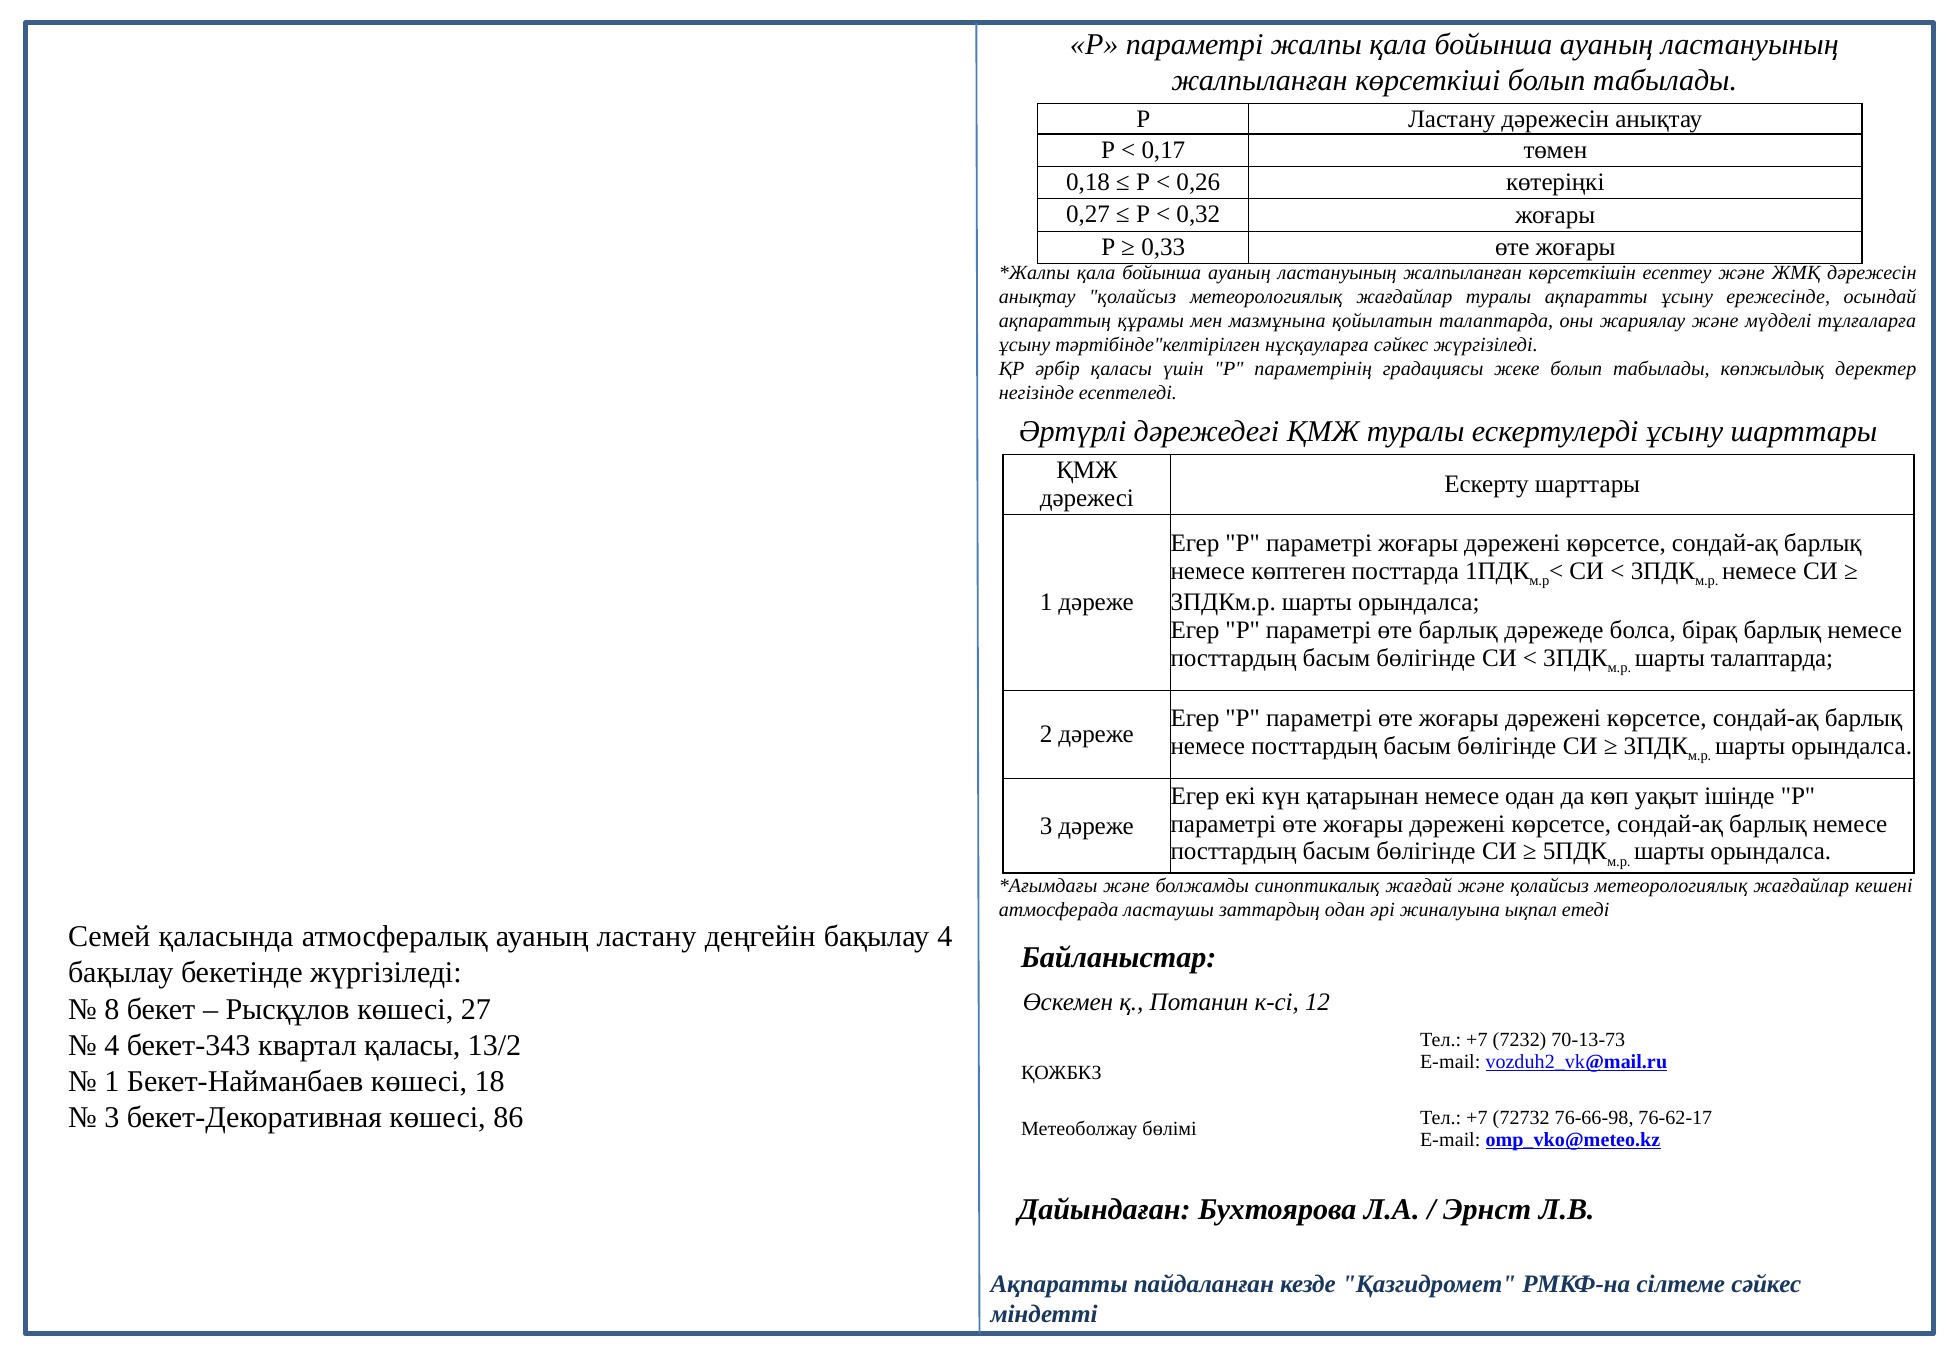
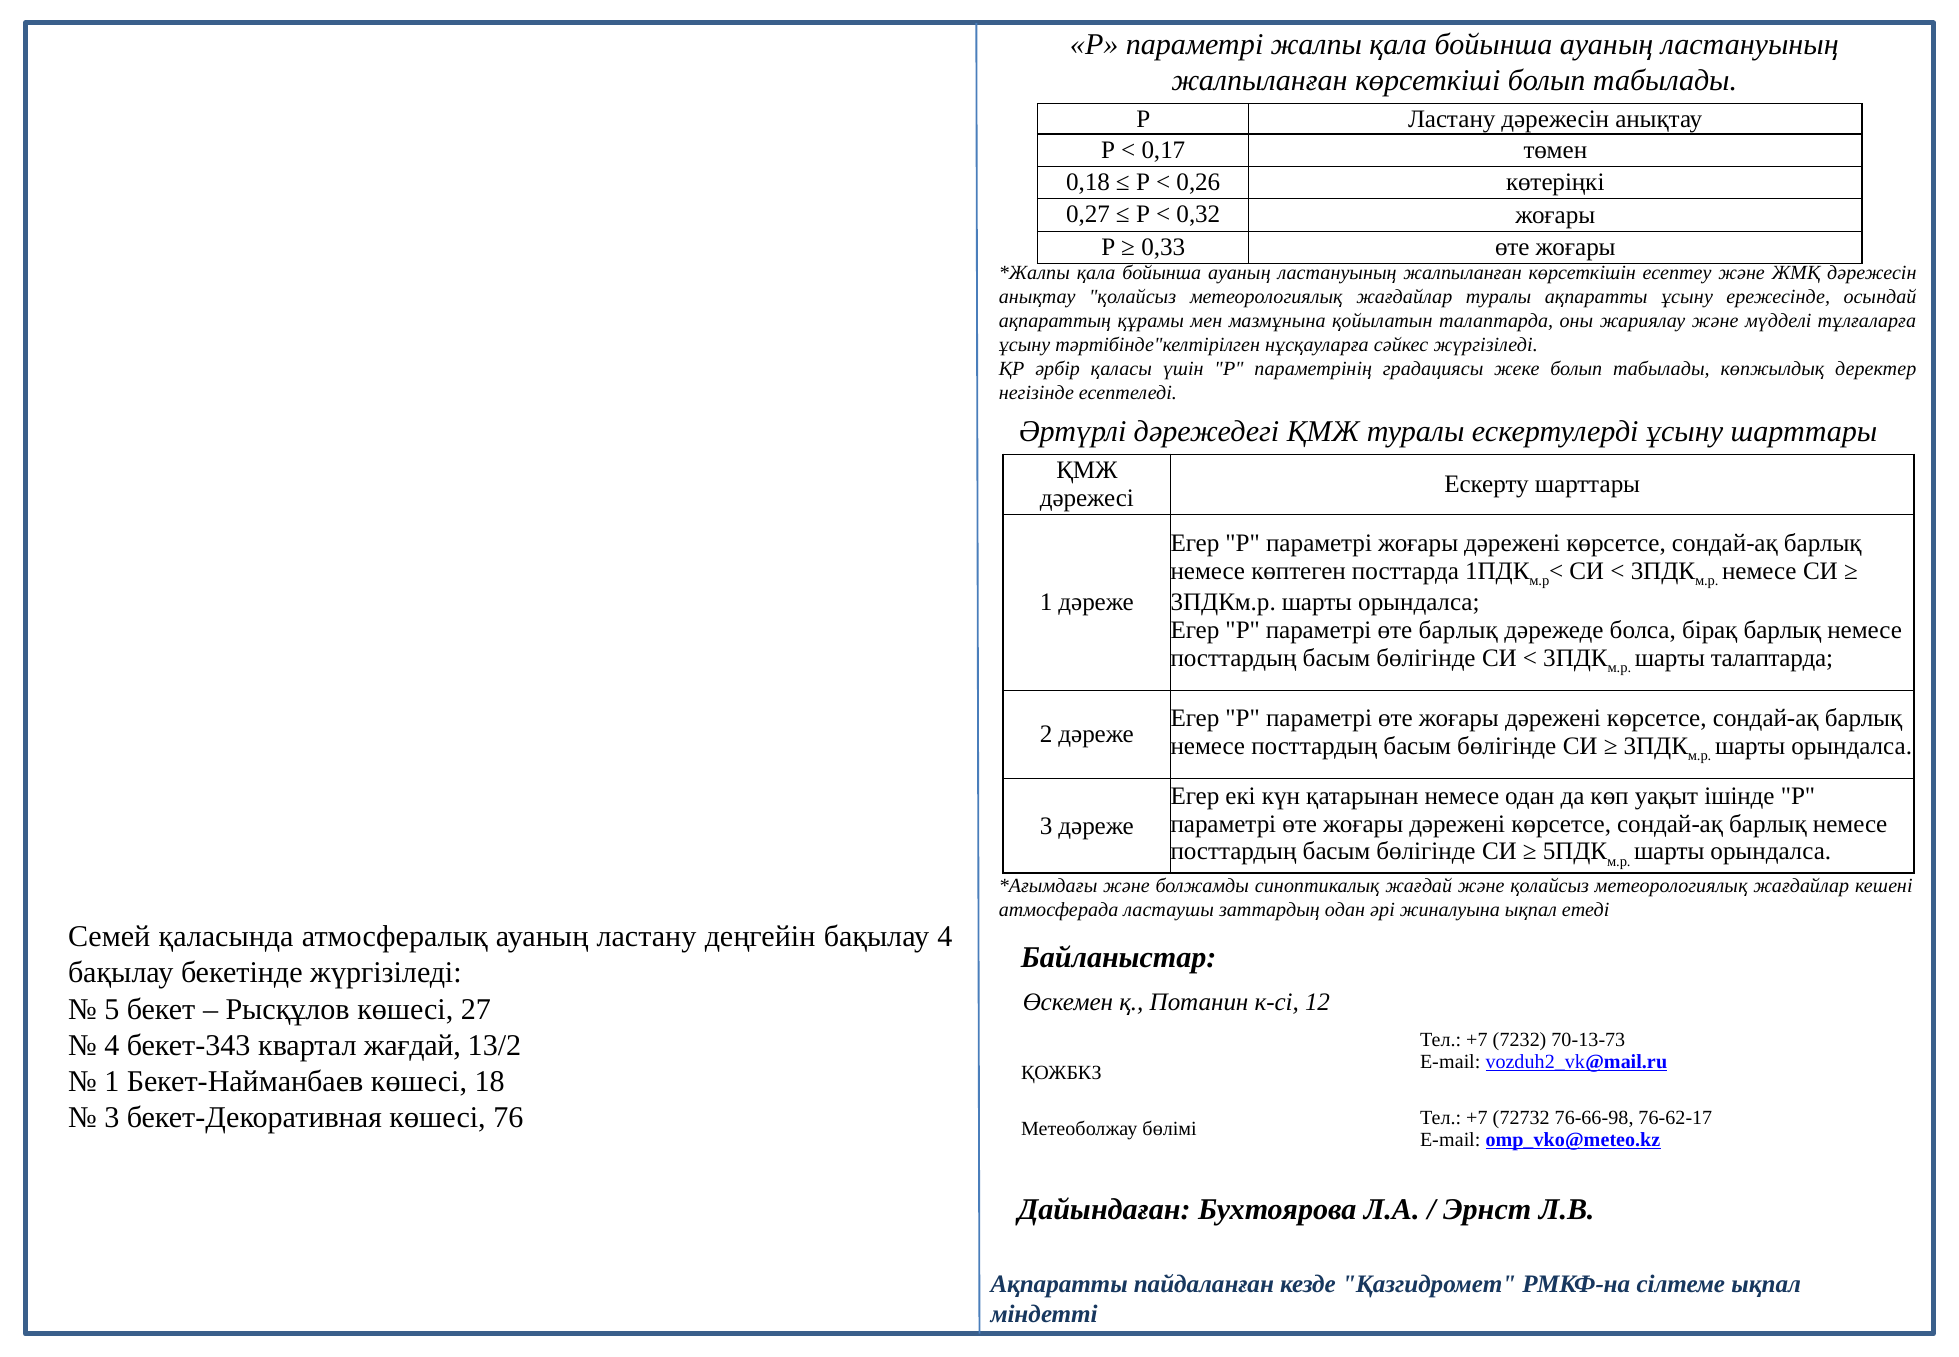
8: 8 -> 5 (112, 1009)
квартал қаласы: қаласы -> жағдай (412, 1045)
86: 86 -> 76 (508, 1117)
сілтеме сәйкес: сәйкес -> ықпал (1766, 1283)
